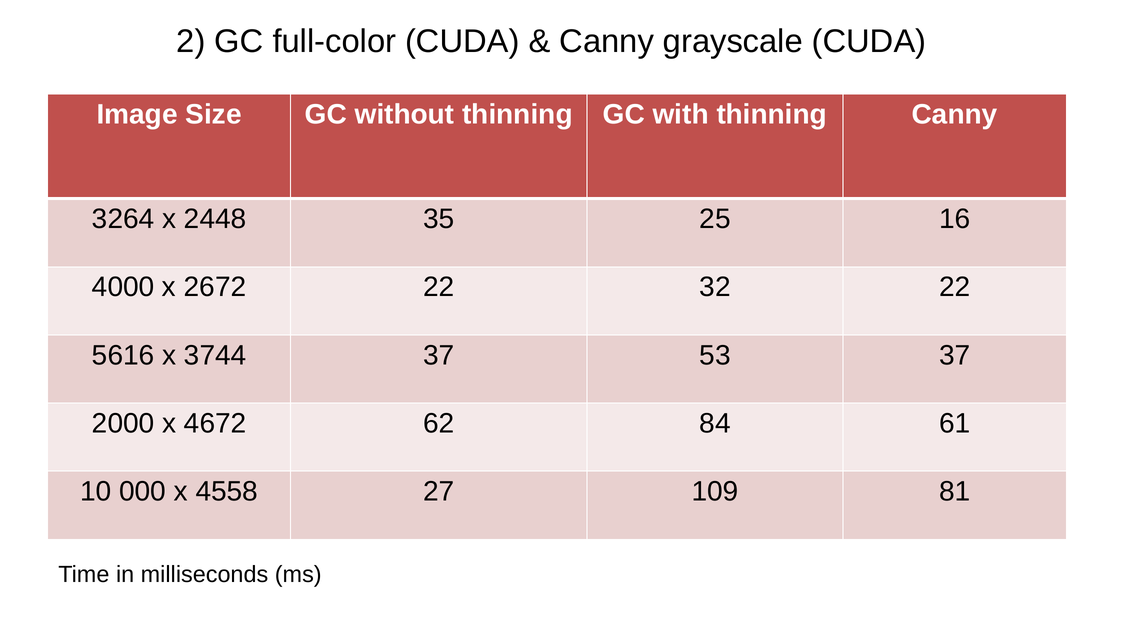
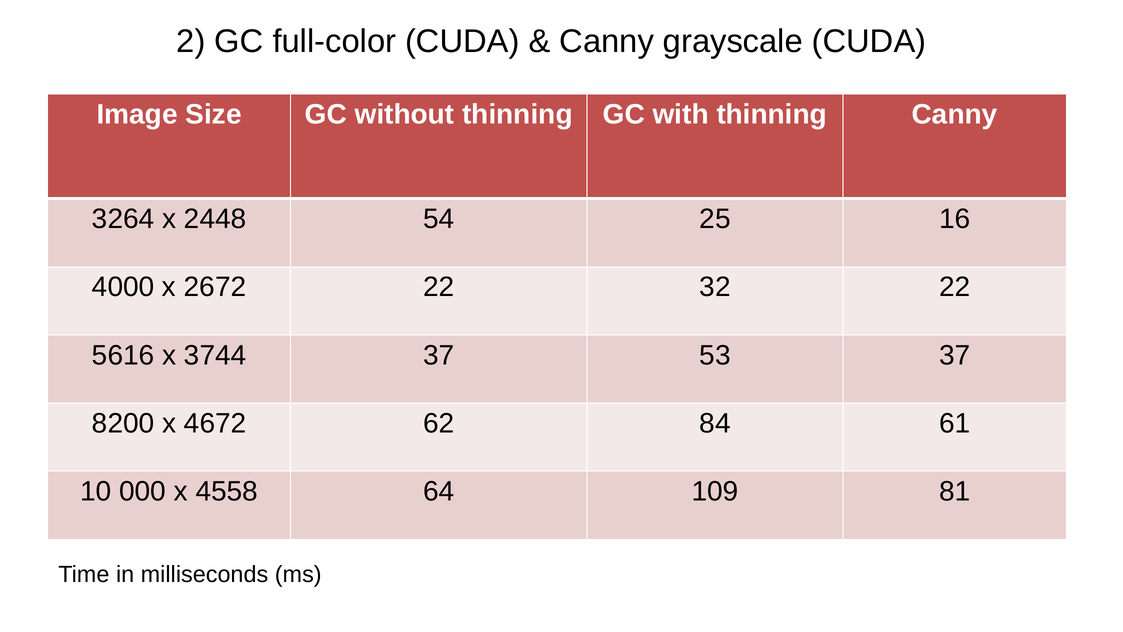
35: 35 -> 54 (439, 219)
2000: 2000 -> 8200 (123, 423)
27: 27 -> 64 (439, 491)
